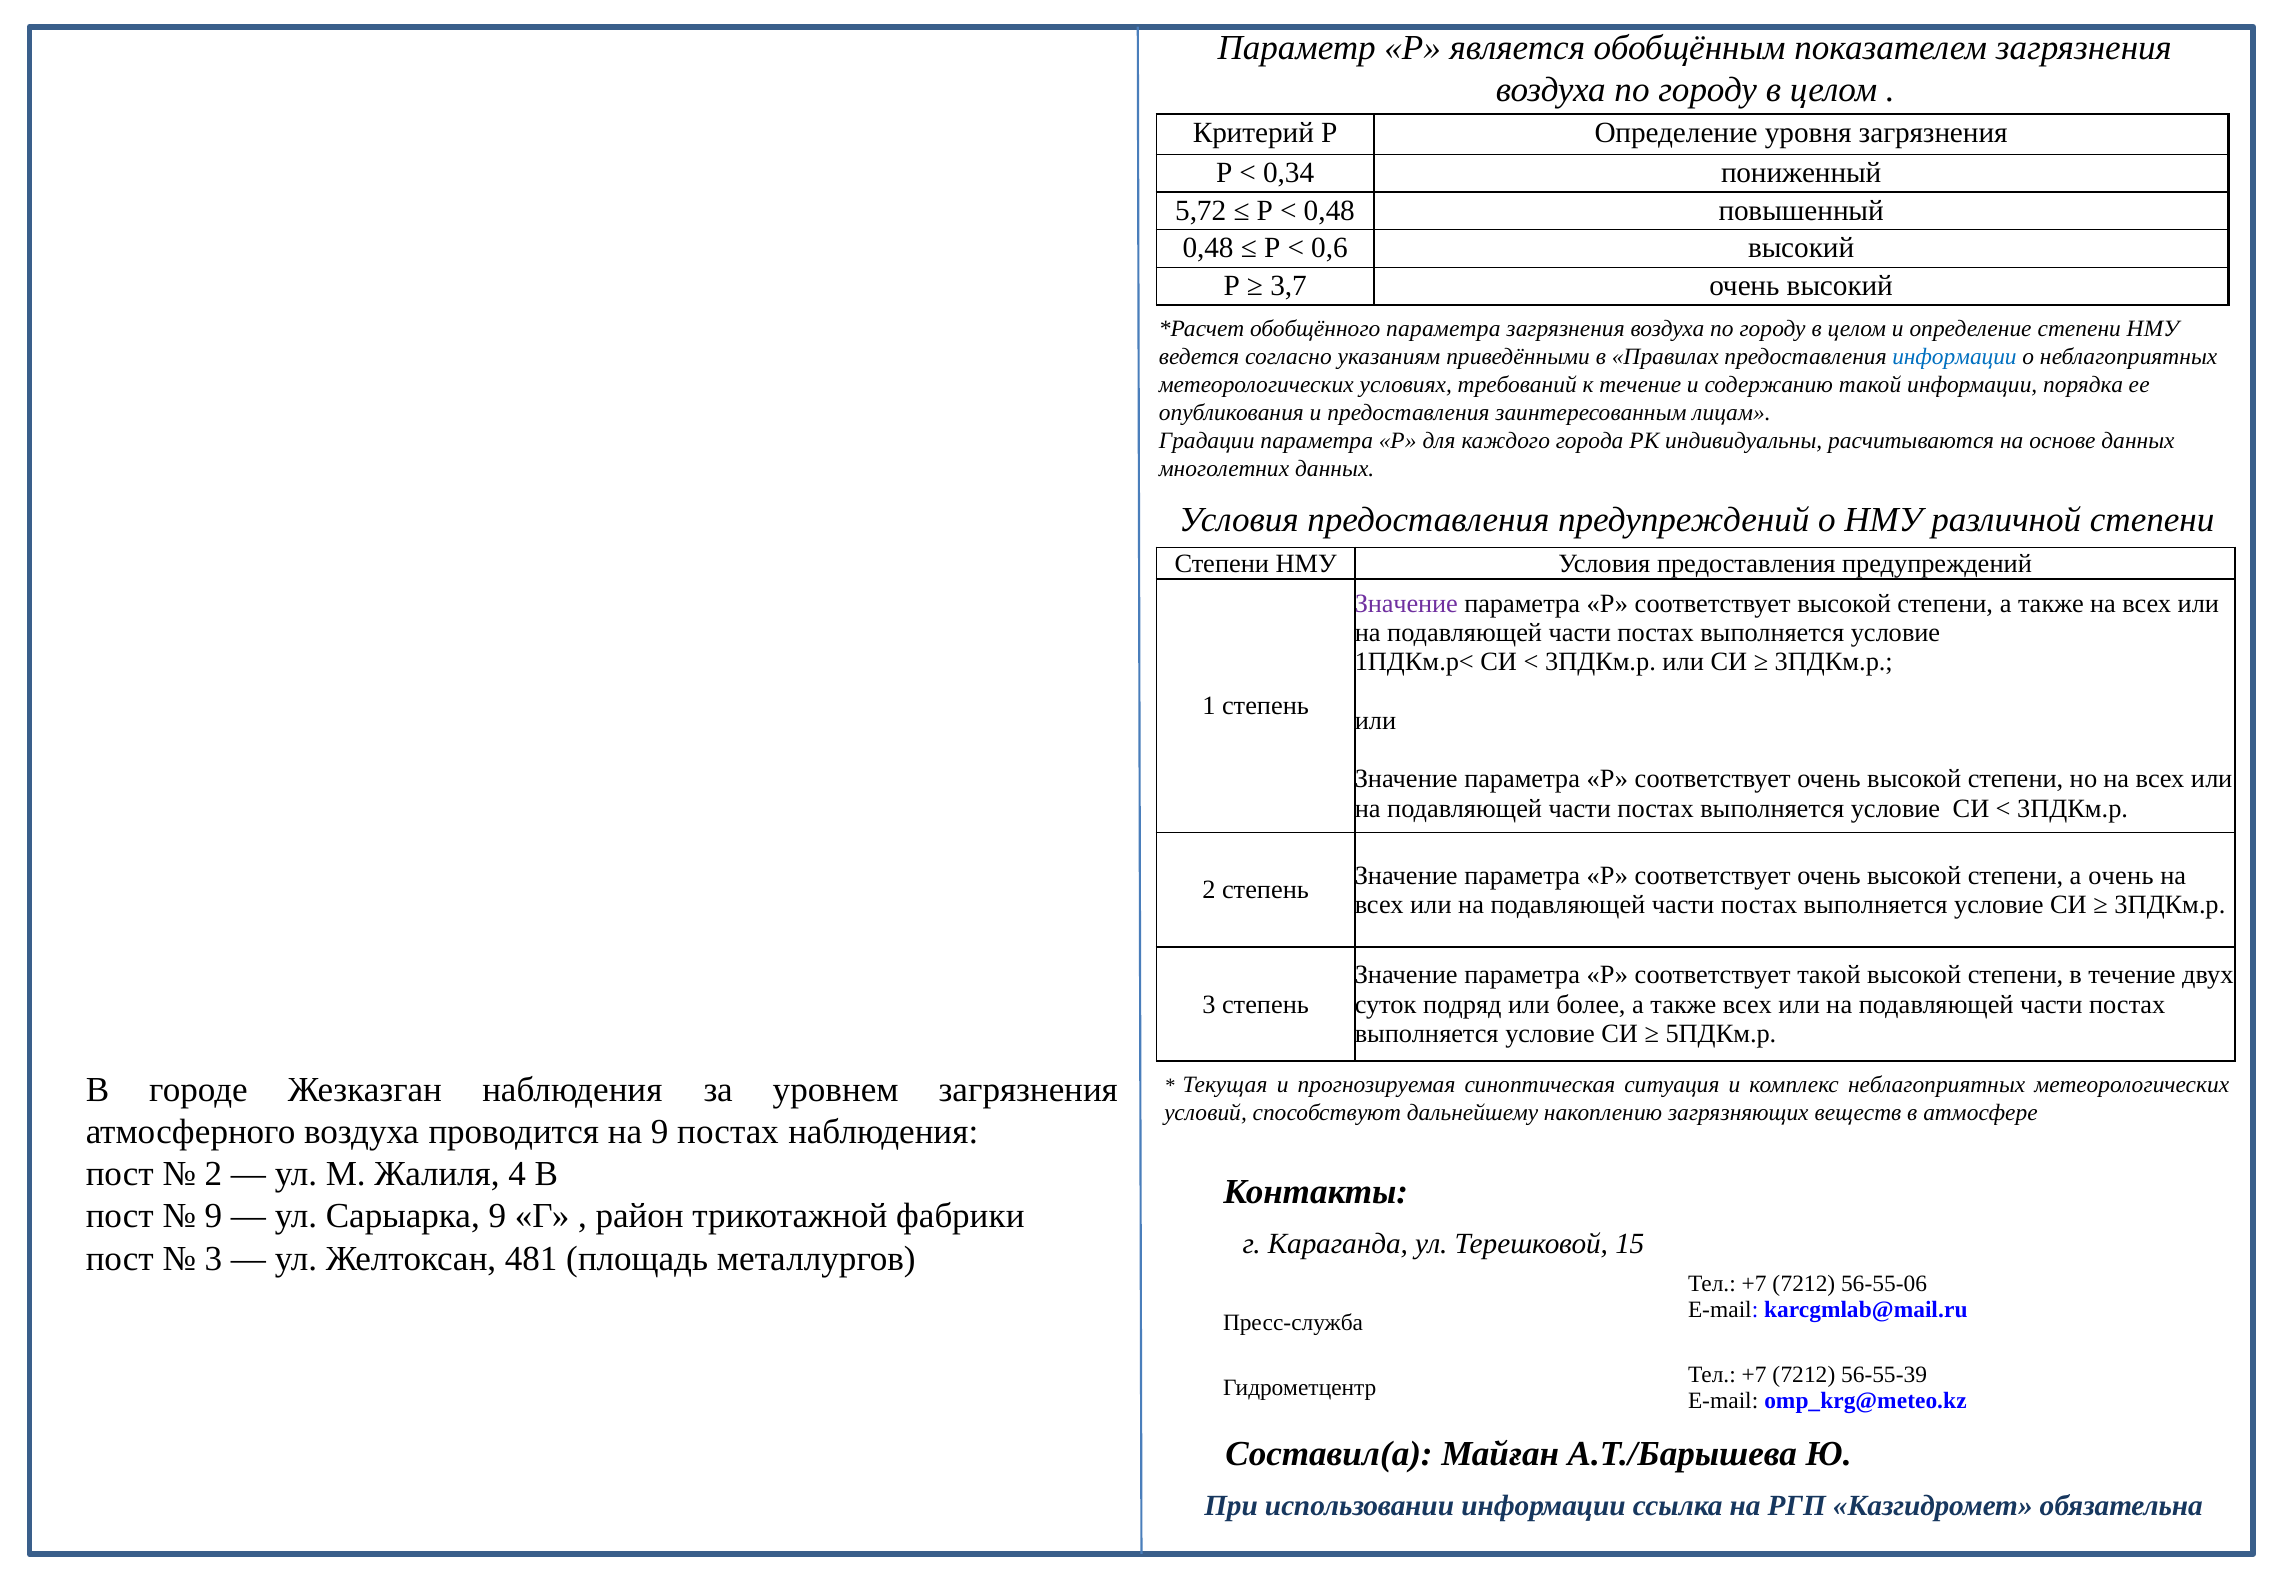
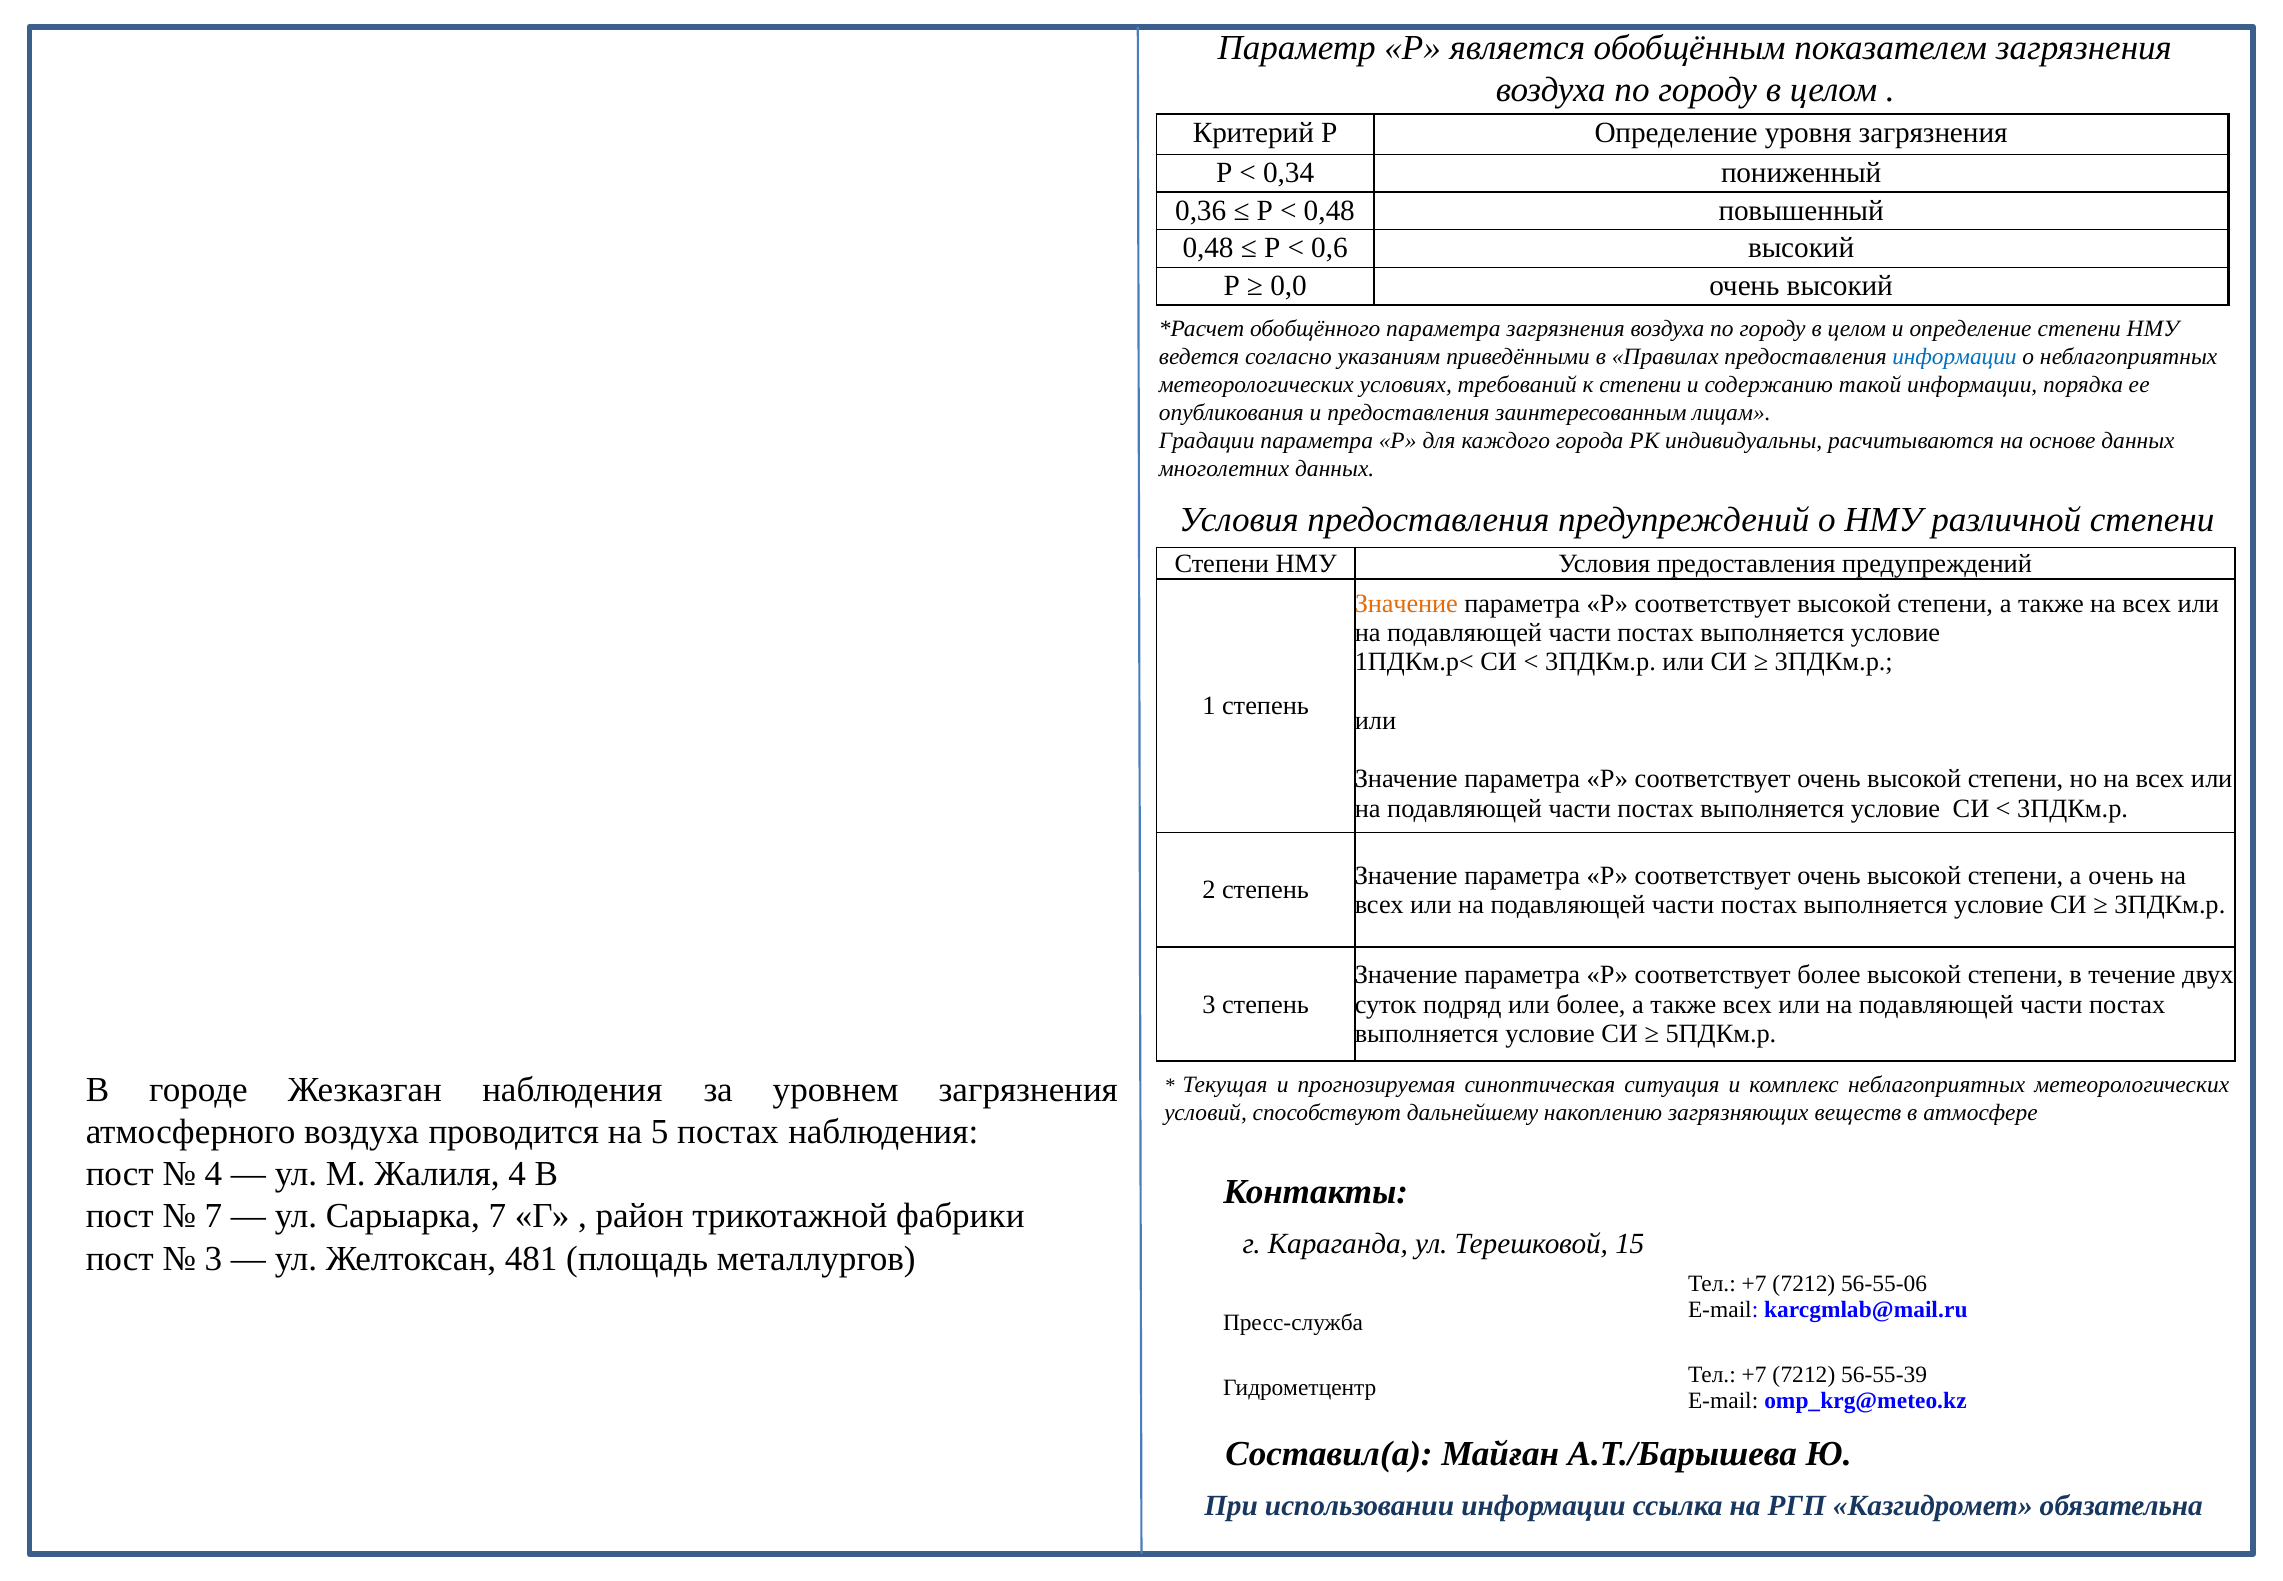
5,72: 5,72 -> 0,36 (1201, 210)
3,7: 3,7 -> 0,0 (1289, 286)
к течение: течение -> степени (1640, 385)
Значение colour: purple -> orange (1406, 604)
соответствует такой: такой -> более (1829, 975)
на 9: 9 -> 5 (660, 1132)
2: 2 -> 4 (213, 1174)
9: 9 -> 7 (213, 1216)
Сарыарка 9: 9 -> 7 (497, 1216)
